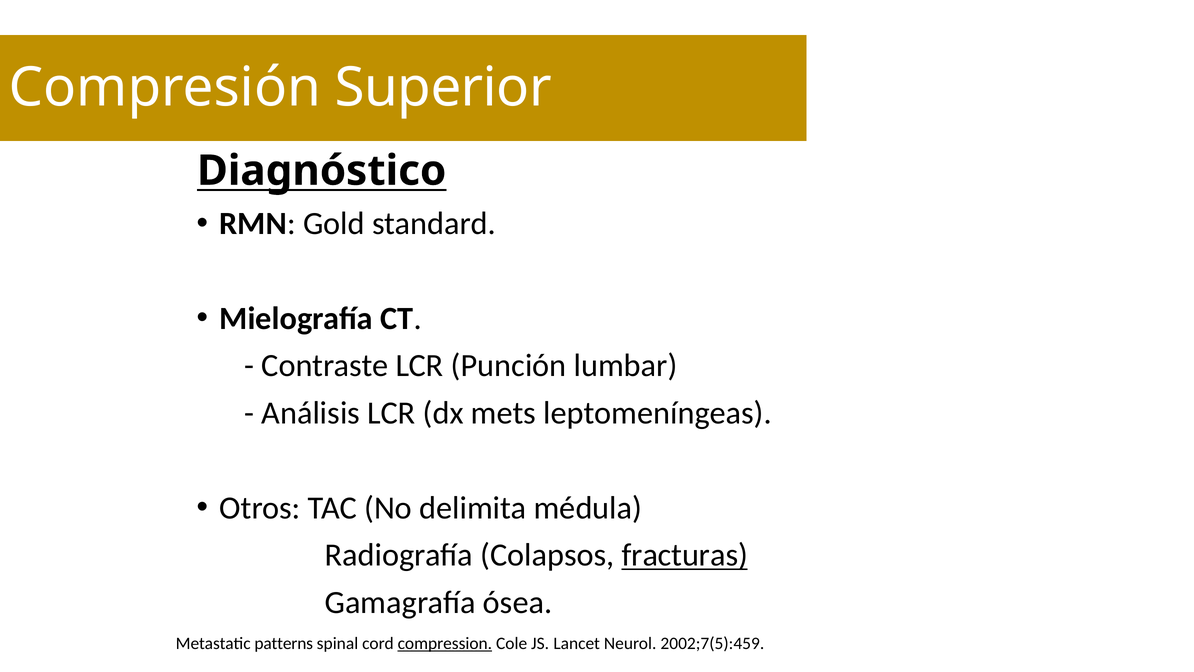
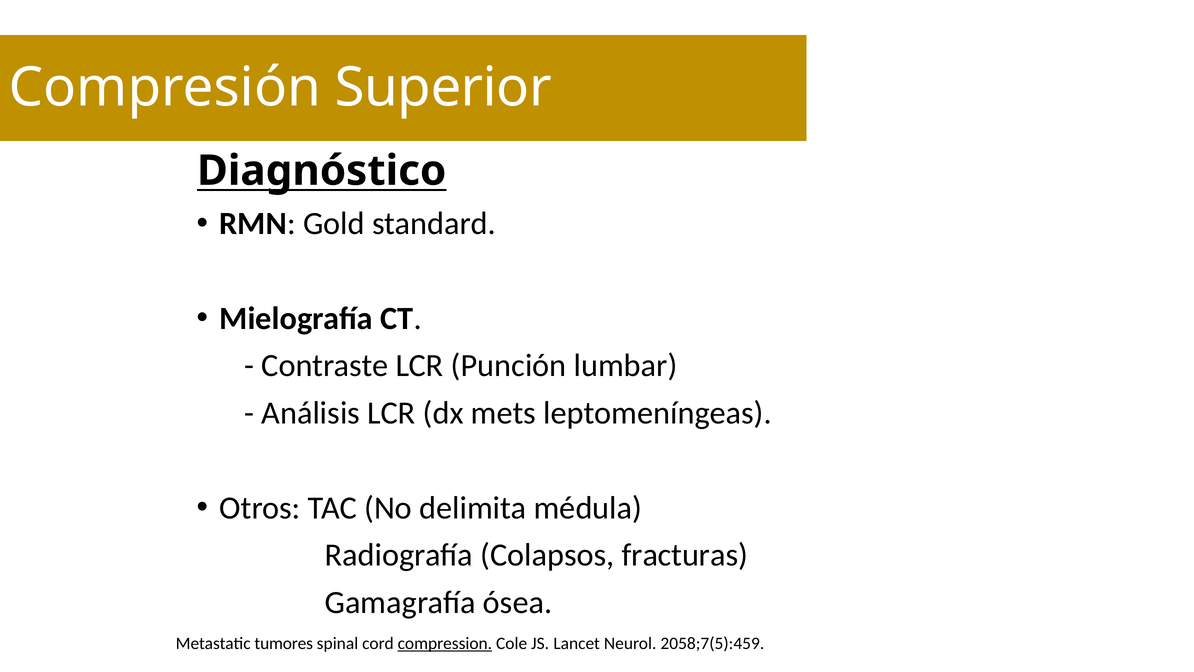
fracturas underline: present -> none (685, 555)
patterns: patterns -> tumores (284, 643)
2002;7(5):459: 2002;7(5):459 -> 2058;7(5):459 (712, 643)
